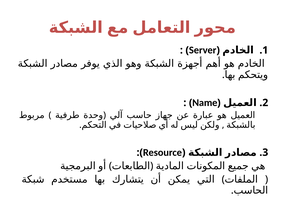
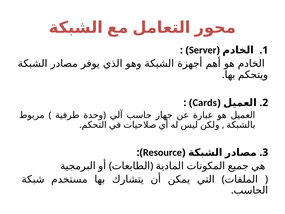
Name: Name -> Cards (205, 103)
